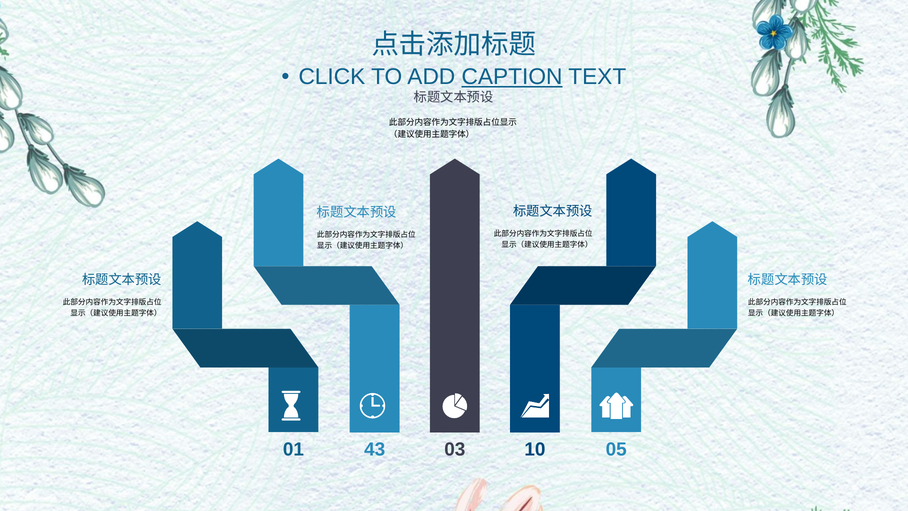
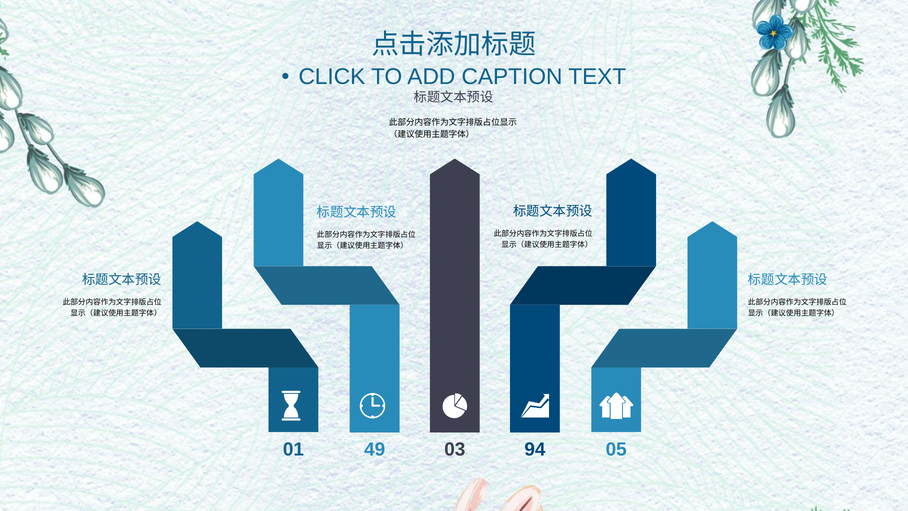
CAPTION underline: present -> none (512, 77)
43: 43 -> 49 (375, 449)
10: 10 -> 94 (535, 449)
